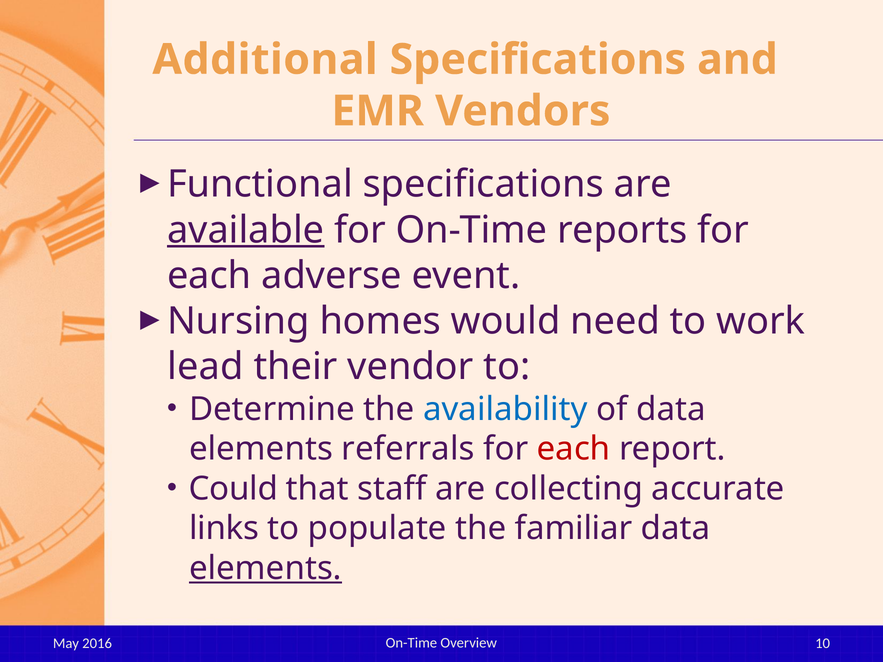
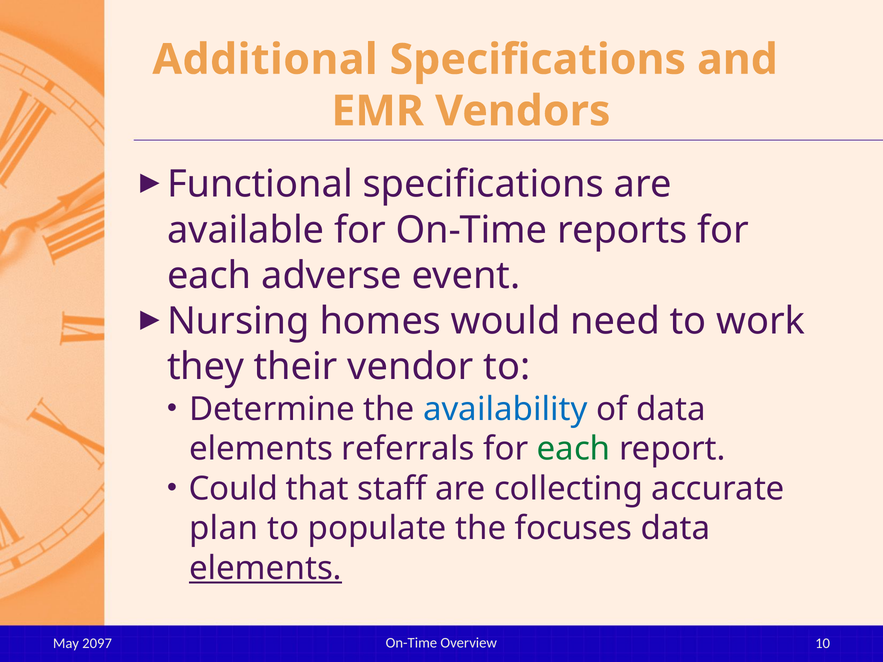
available underline: present -> none (246, 230)
lead: lead -> they (206, 367)
each colour: red -> green (574, 449)
links: links -> plan (224, 529)
familiar: familiar -> focuses (574, 529)
2016: 2016 -> 2097 (97, 644)
